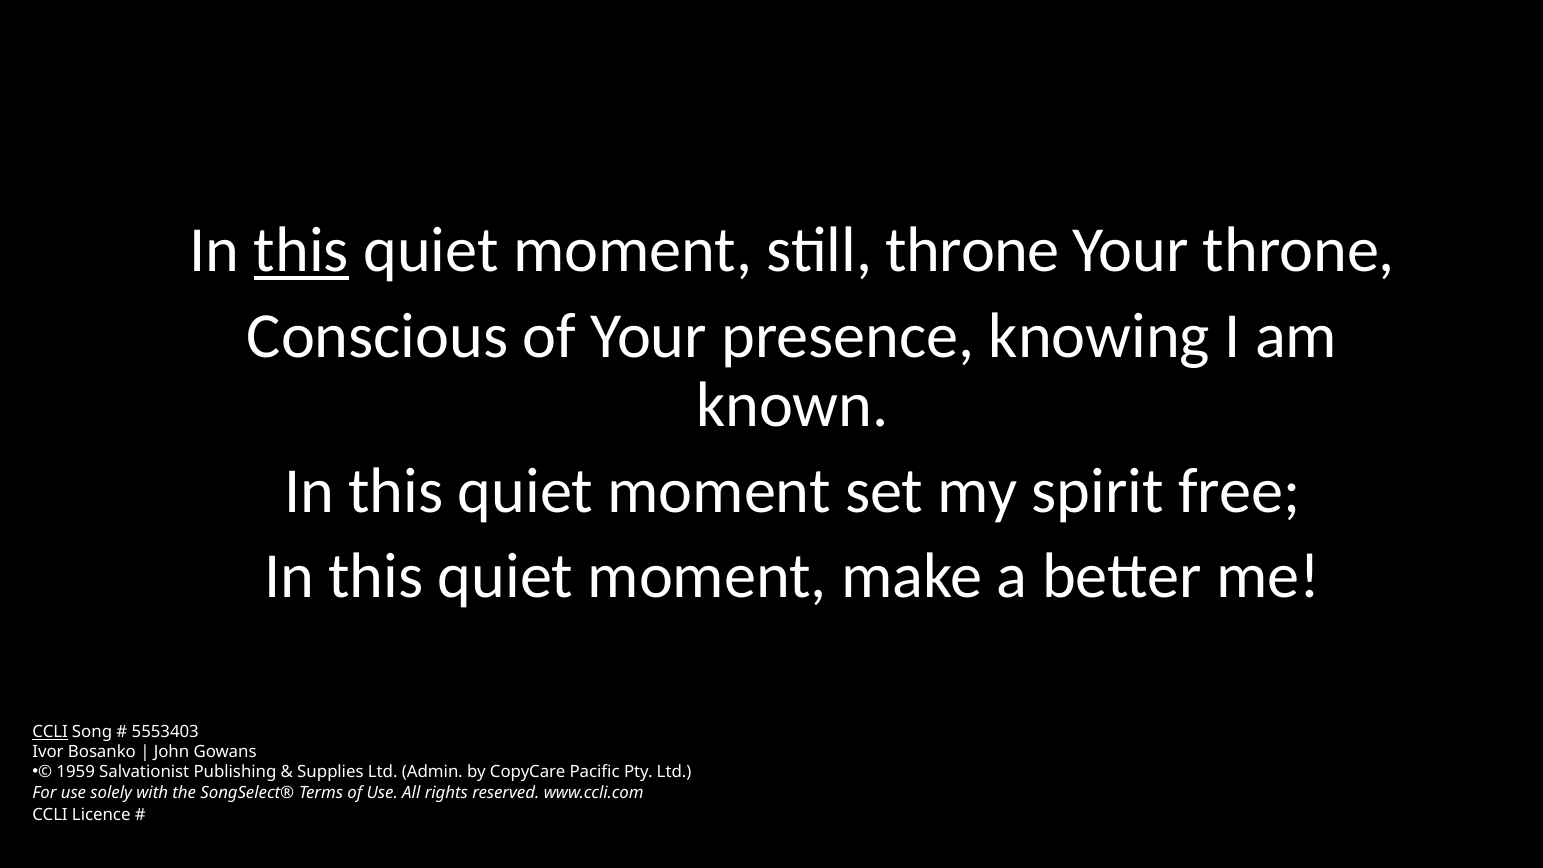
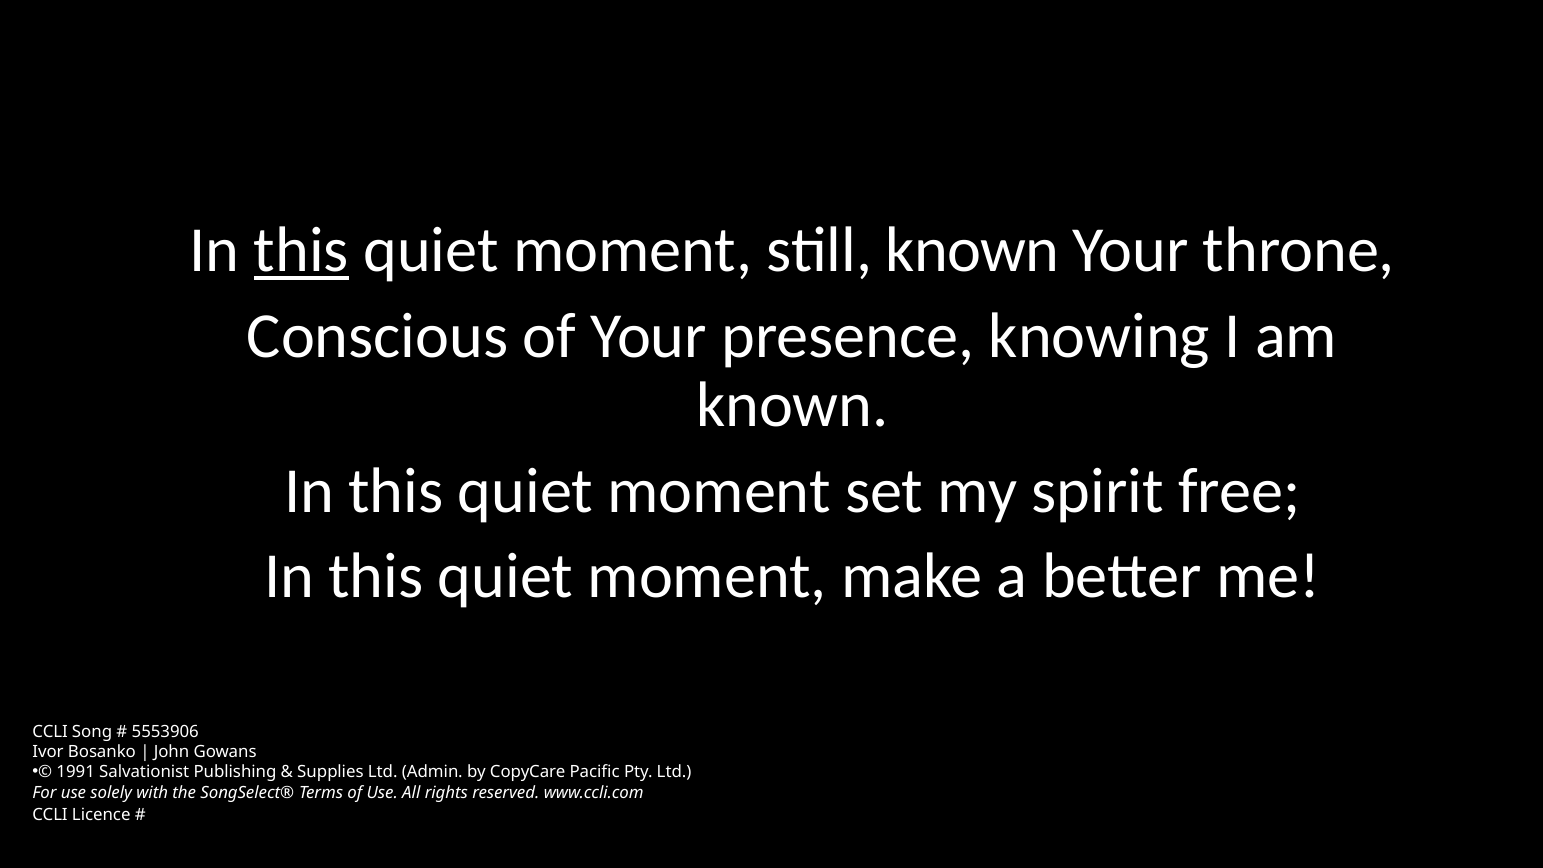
still throne: throne -> known (972, 250)
CCLI underline: present -> none (50, 732)
5553403: 5553403 -> 5553906 (165, 732)
1959: 1959 -> 1991 (76, 772)
